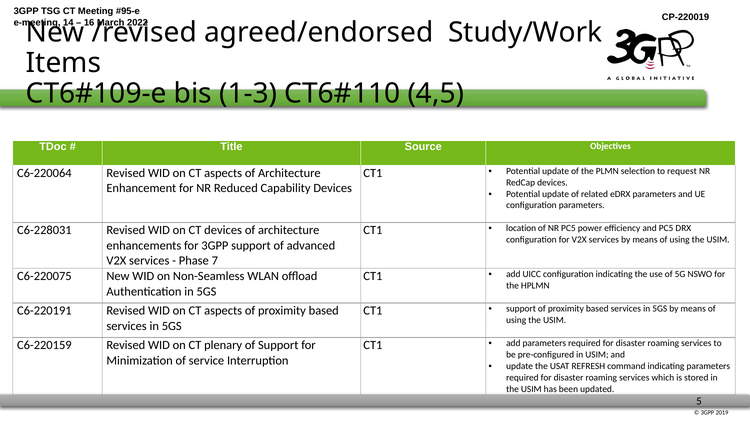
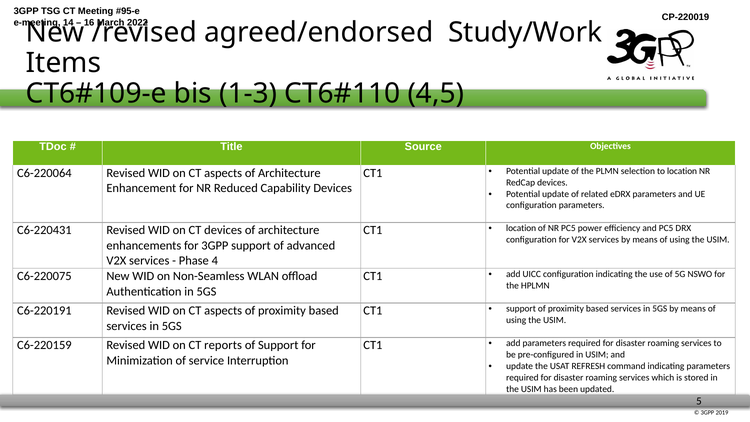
to request: request -> location (682, 171)
C6-228031: C6-228031 -> C6-220431 (44, 230)
7: 7 -> 4 (215, 261)
plenary: plenary -> reports (223, 345)
